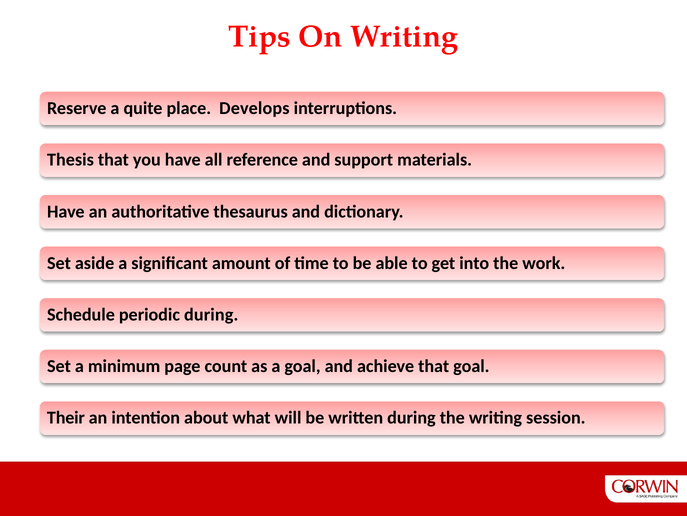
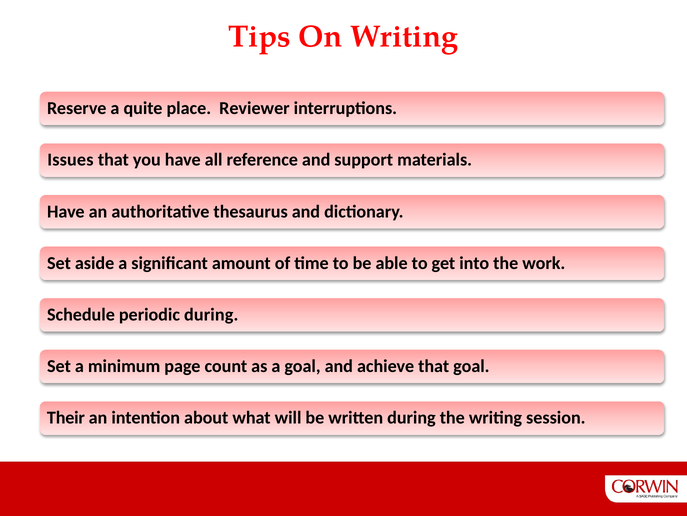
Develops: Develops -> Reviewer (254, 108)
Thesis: Thesis -> Issues (70, 160)
